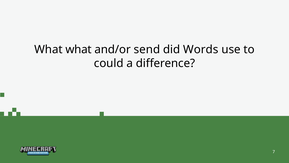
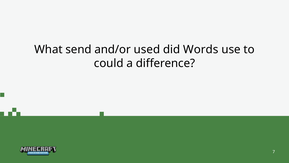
What what: what -> send (79, 49)
send: send -> used (147, 49)
